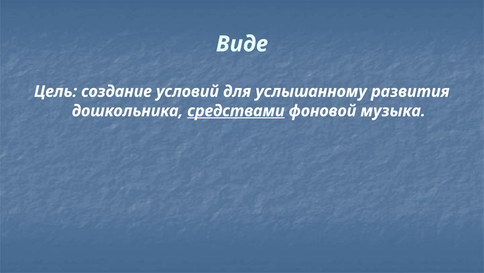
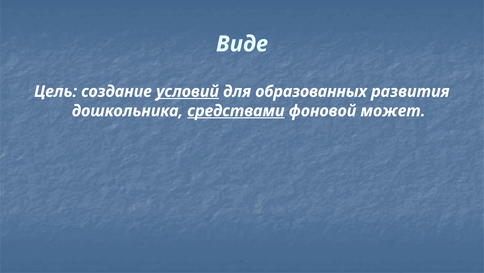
условий underline: none -> present (187, 91)
услышанному: услышанному -> образованных (311, 91)
музыка: музыка -> может (393, 111)
